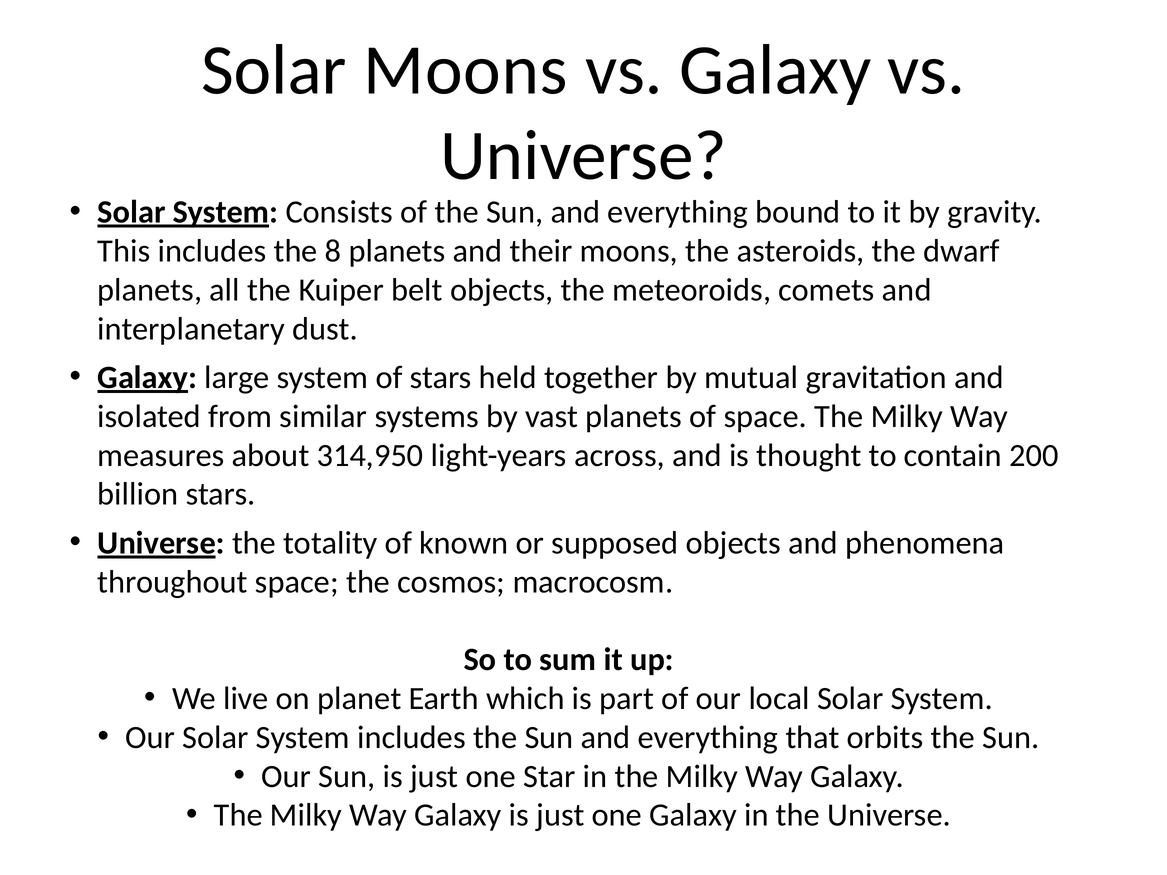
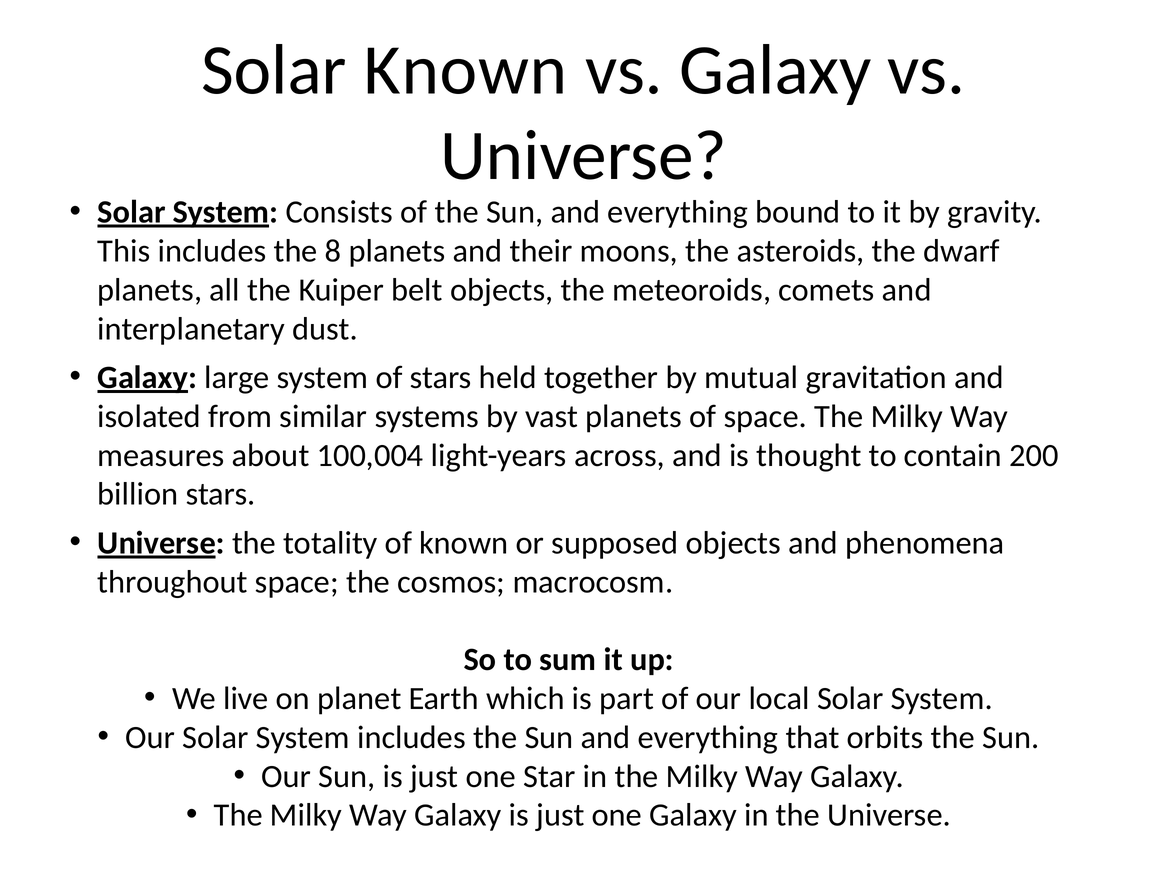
Solar Moons: Moons -> Known (466, 70)
314,950: 314,950 -> 100,004 (370, 455)
